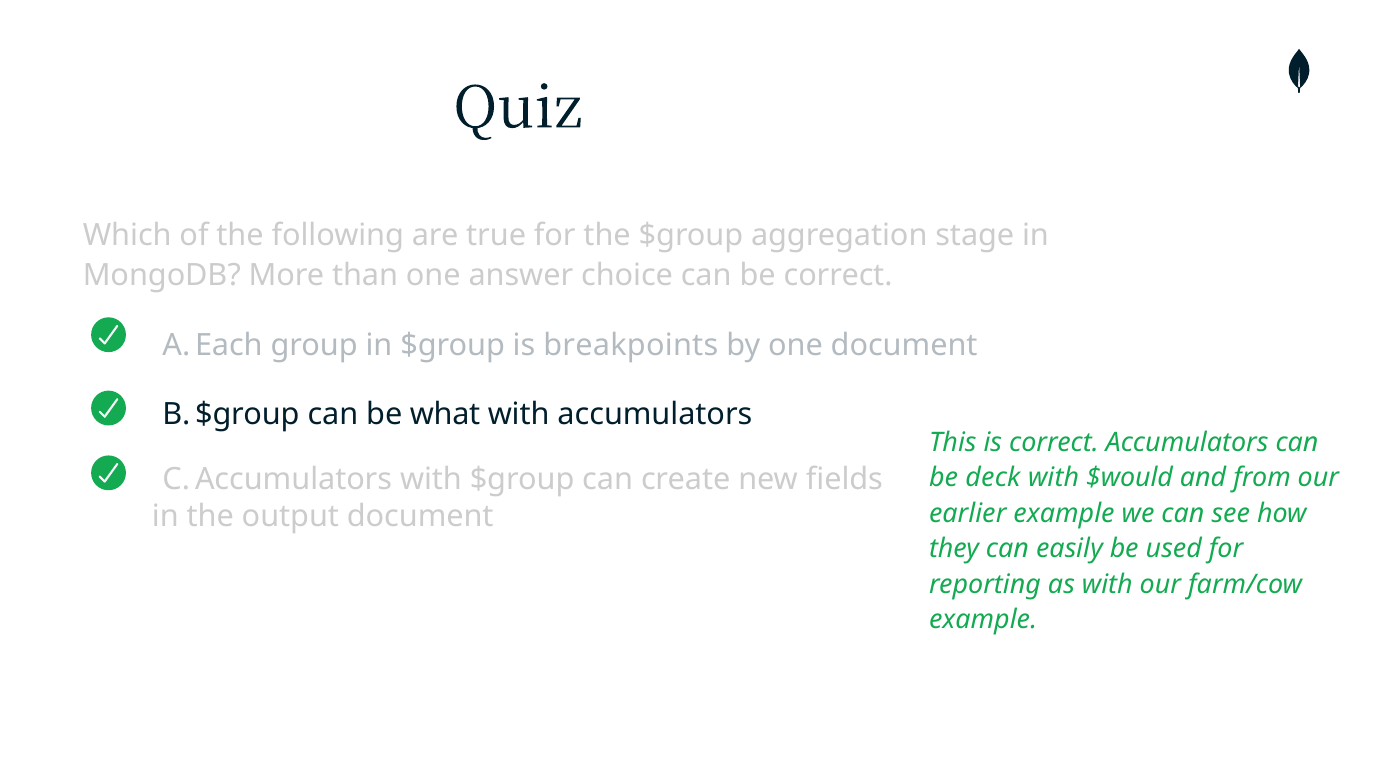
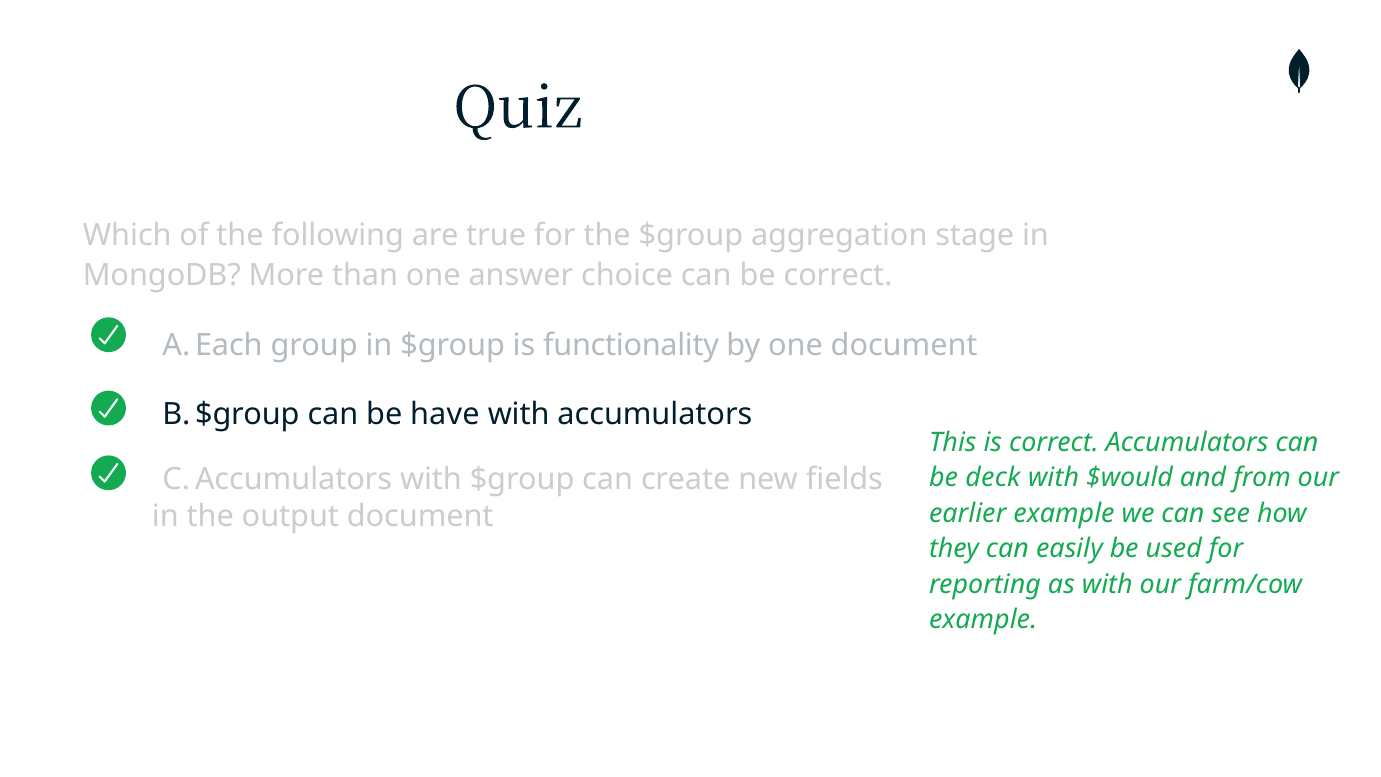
breakpoints: breakpoints -> functionality (631, 345)
what: what -> have (445, 414)
